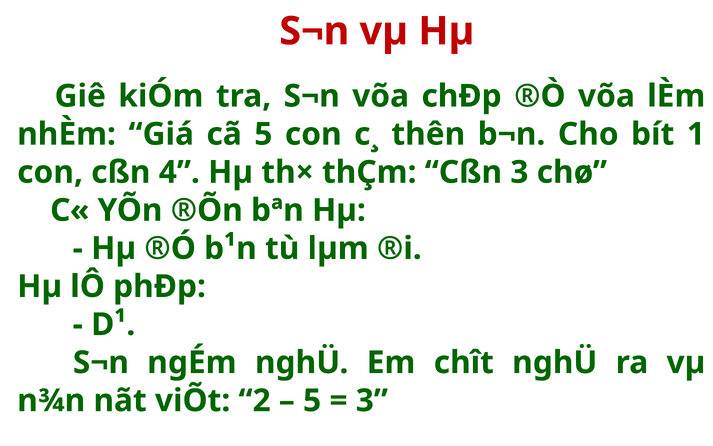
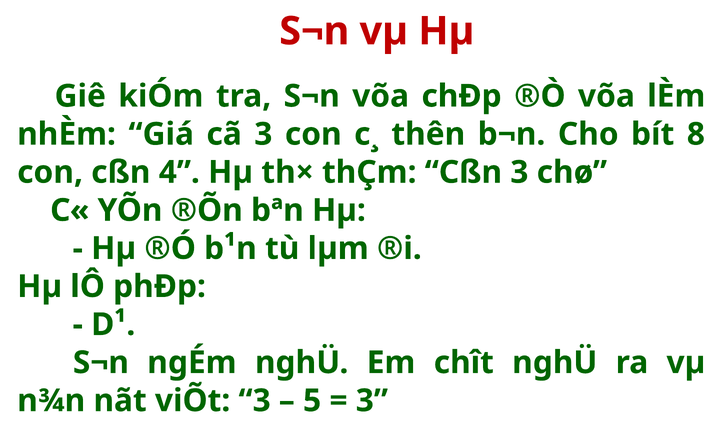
cã 5: 5 -> 3 (263, 134)
1: 1 -> 8 (696, 134)
viÕt 2: 2 -> 3 (255, 400)
